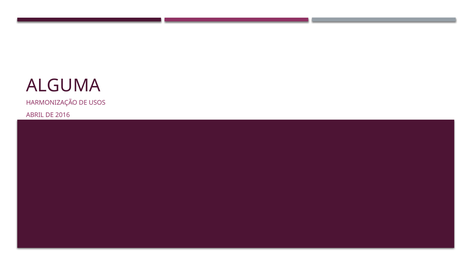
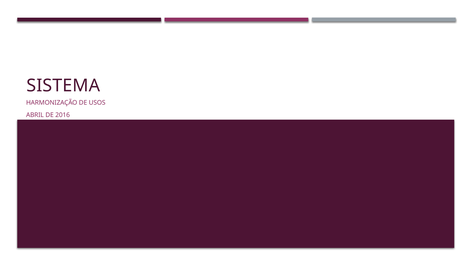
ALGUMA: ALGUMA -> SISTEMA (63, 86)
